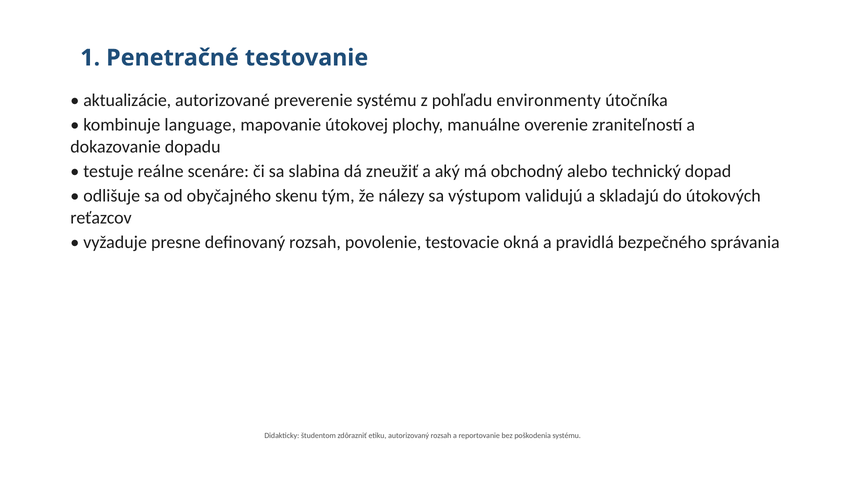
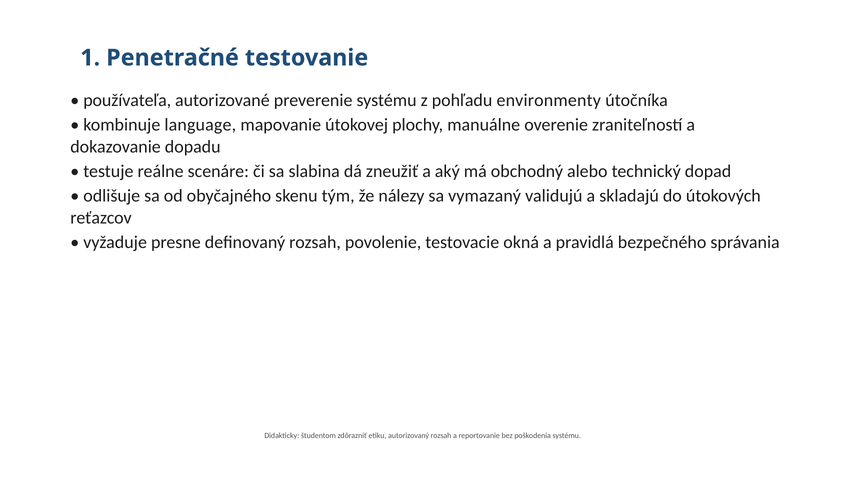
aktualizácie: aktualizácie -> používateľa (127, 100)
výstupom: výstupom -> vymazaný (485, 196)
